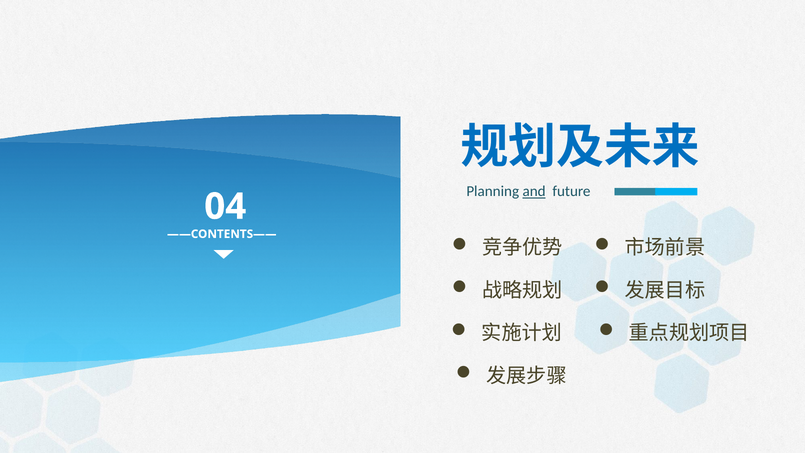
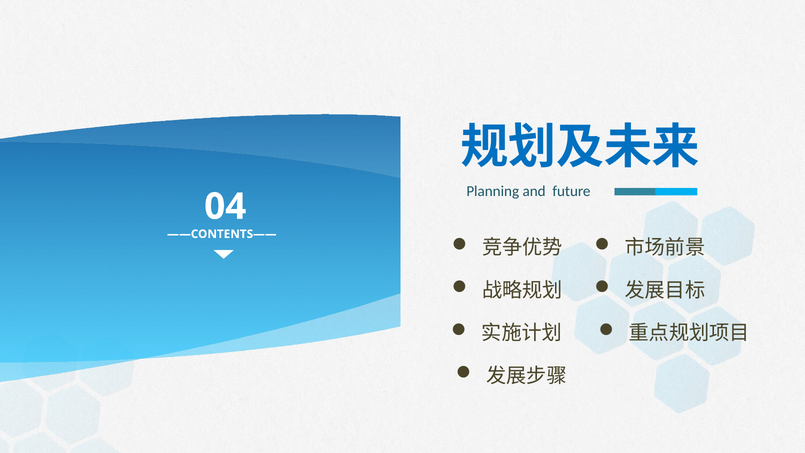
and underline: present -> none (534, 191)
